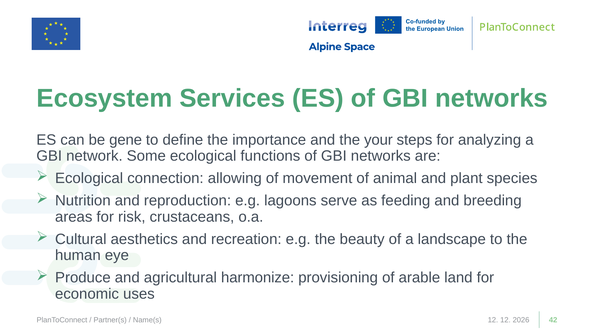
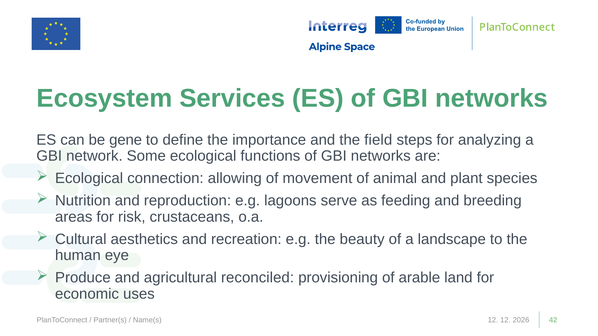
your: your -> field (378, 140)
harmonize: harmonize -> reconciled (258, 278)
